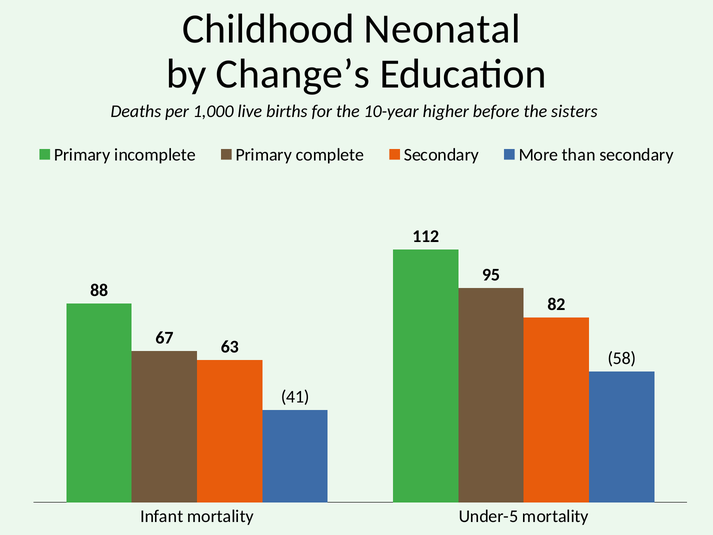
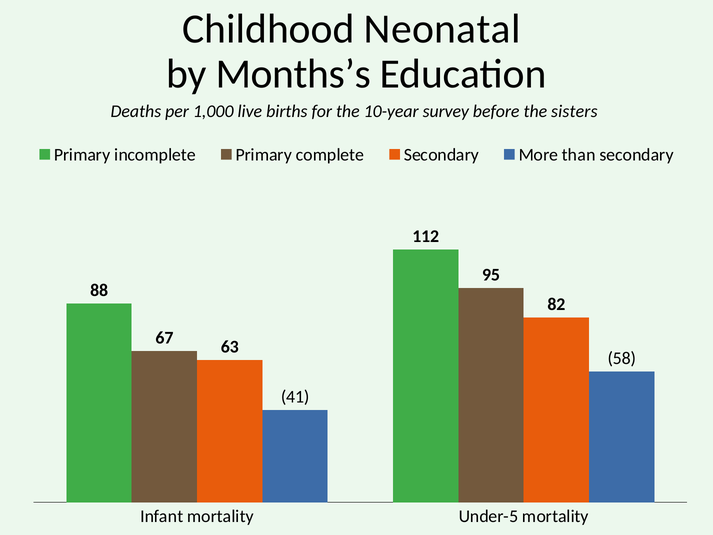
Change’s: Change’s -> Months’s (293, 74)
higher: higher -> survey (446, 111)
